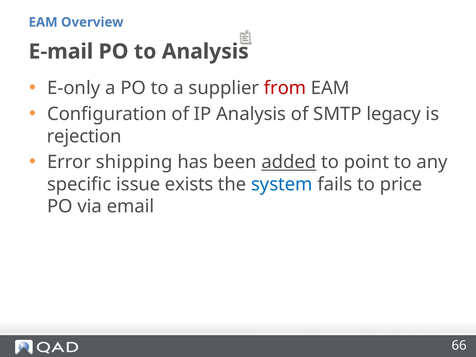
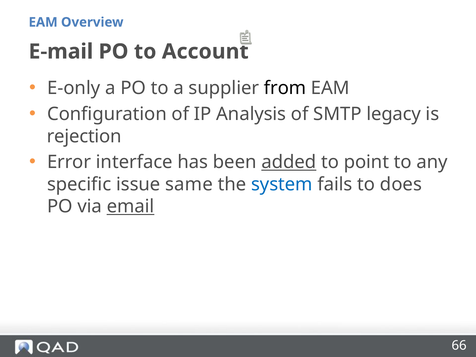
to Analysis: Analysis -> Account (205, 52)
from colour: red -> black (285, 88)
shipping: shipping -> interface (134, 162)
exists: exists -> same (189, 184)
price: price -> does (401, 184)
email underline: none -> present (131, 206)
